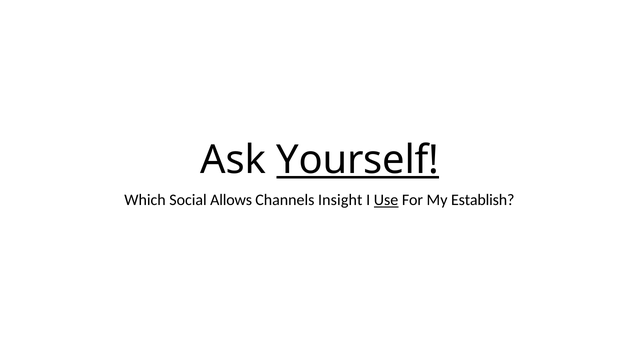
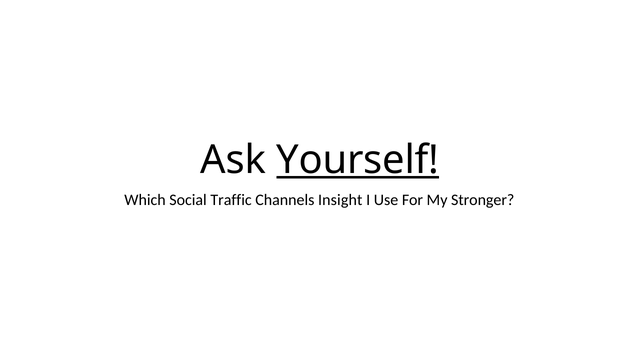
Allows: Allows -> Traffic (231, 200)
Use underline: present -> none (386, 200)
Establish: Establish -> Stronger (483, 200)
